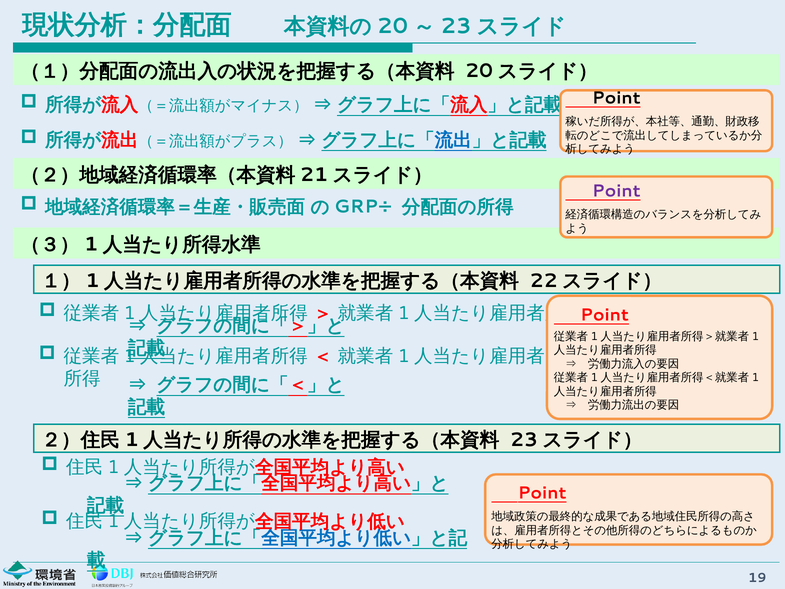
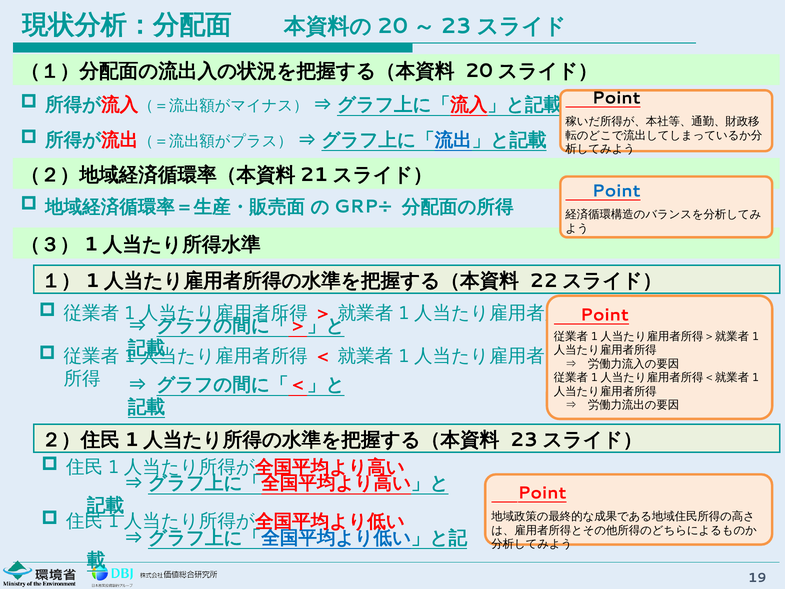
Point colour: purple -> blue (616, 191)
